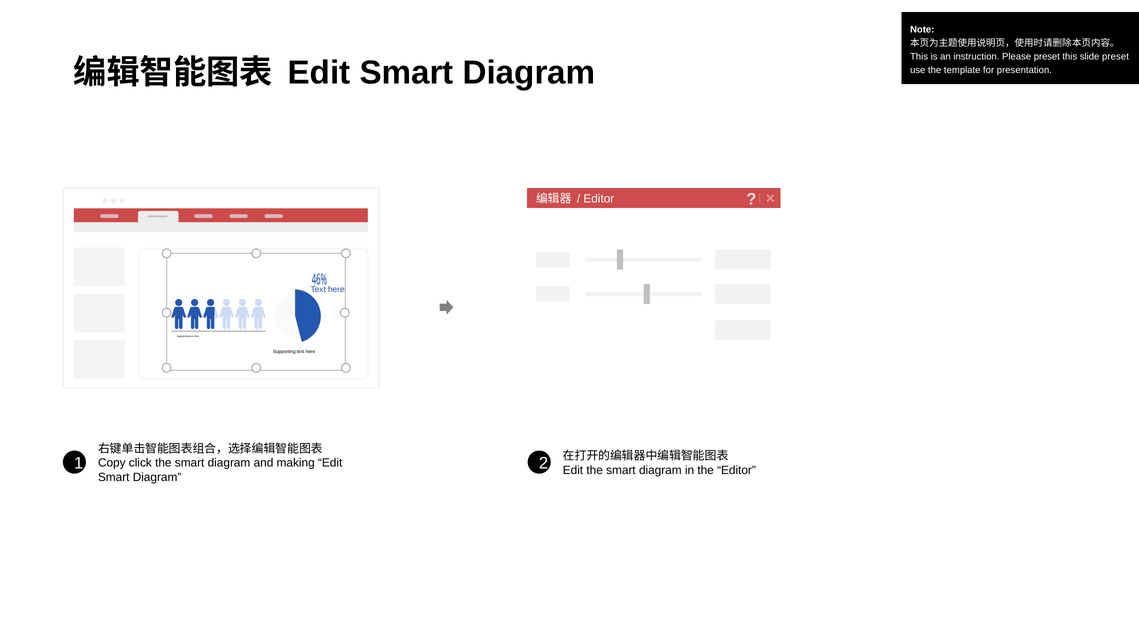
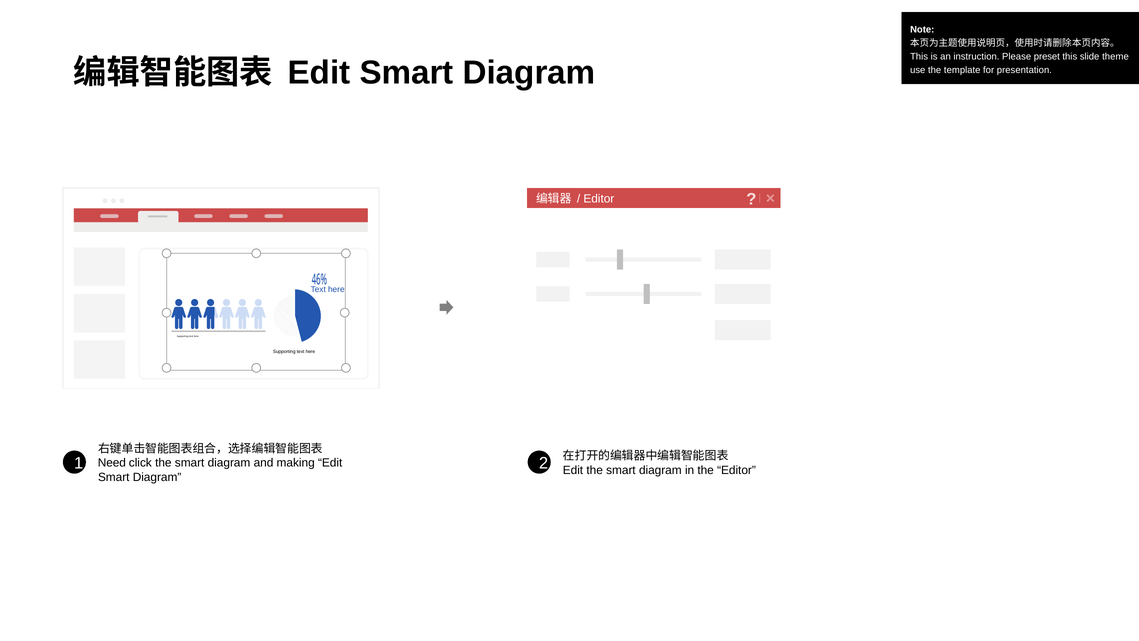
slide preset: preset -> theme (1116, 57)
Copy: Copy -> Need (112, 463)
